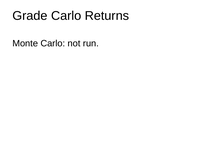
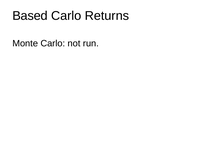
Grade: Grade -> Based (30, 16)
